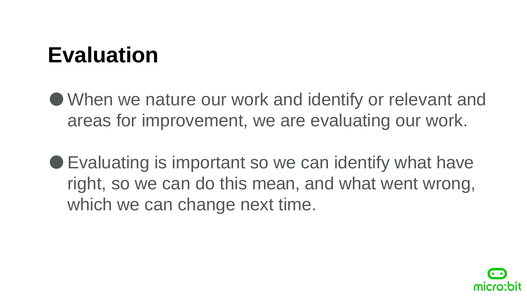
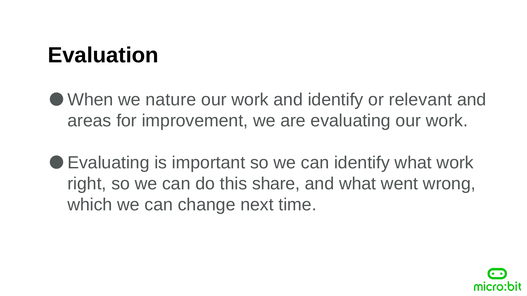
what have: have -> work (455, 163)
mean: mean -> share (276, 184)
